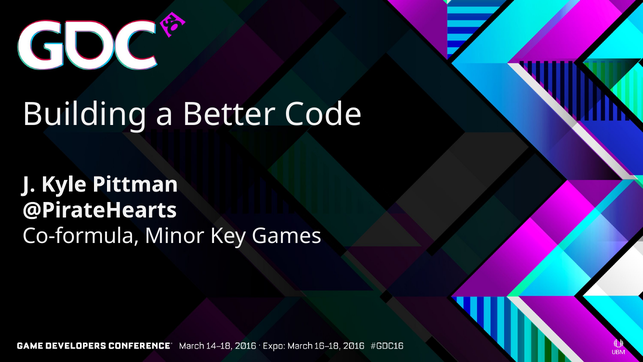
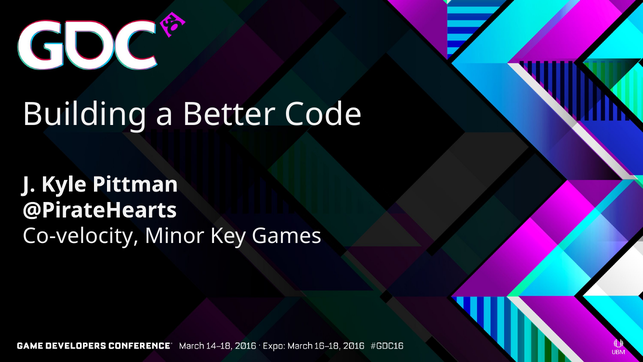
Co-formula: Co-formula -> Co-velocity (81, 236)
